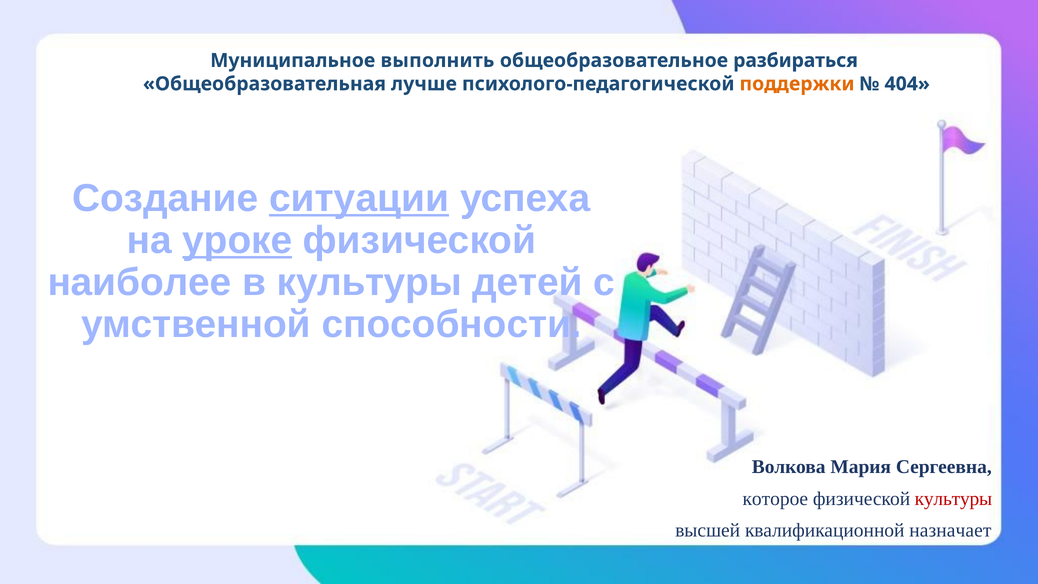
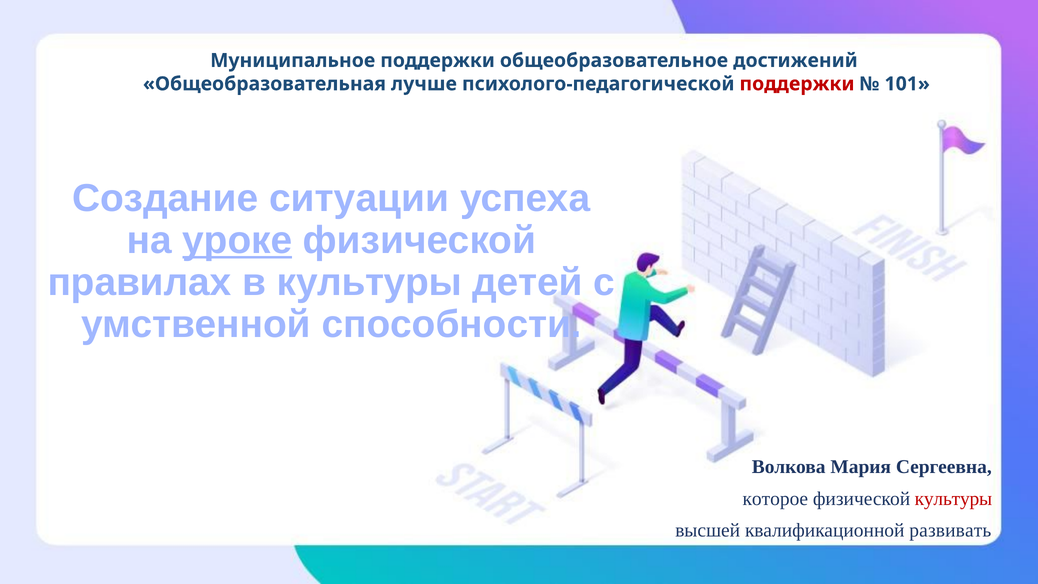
Муниципальное выполнить: выполнить -> поддержки (438, 60)
разбираться: разбираться -> достижений (795, 60)
поддержки colour: orange -> red (797, 84)
404: 404 -> 101 (907, 84)
ситуации underline: present -> none (359, 198)
наиболее: наиболее -> правилах (140, 282)
назначает: назначает -> развивать (950, 530)
